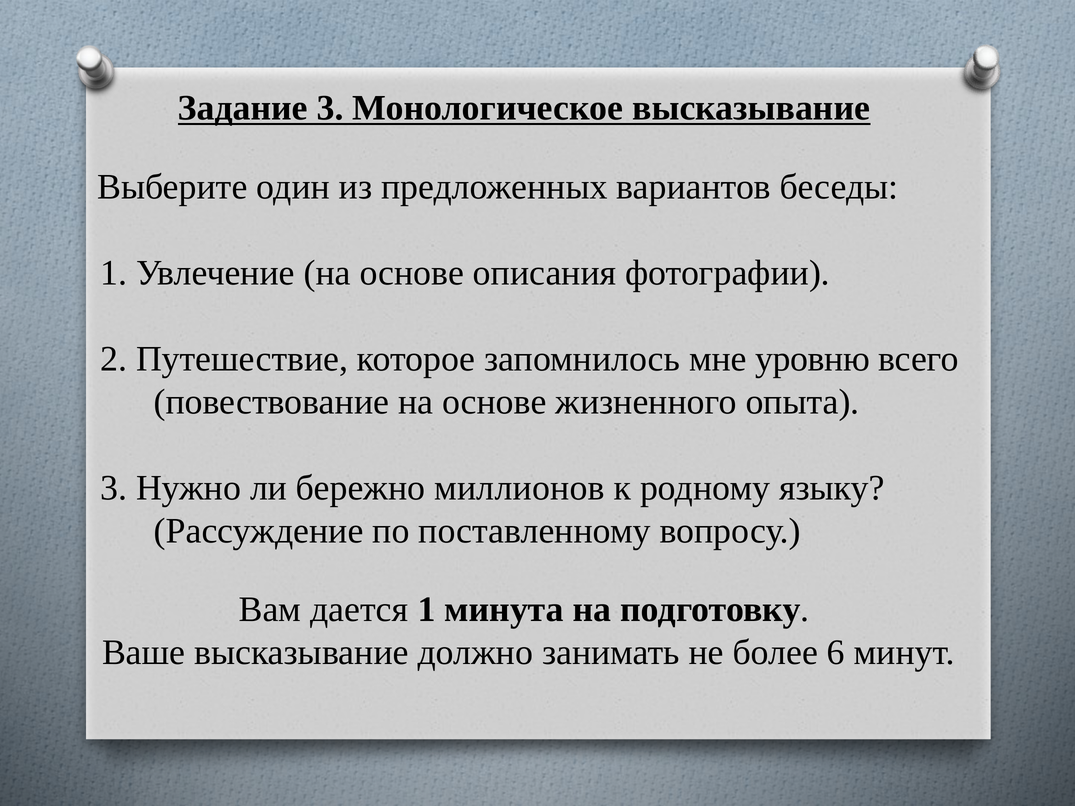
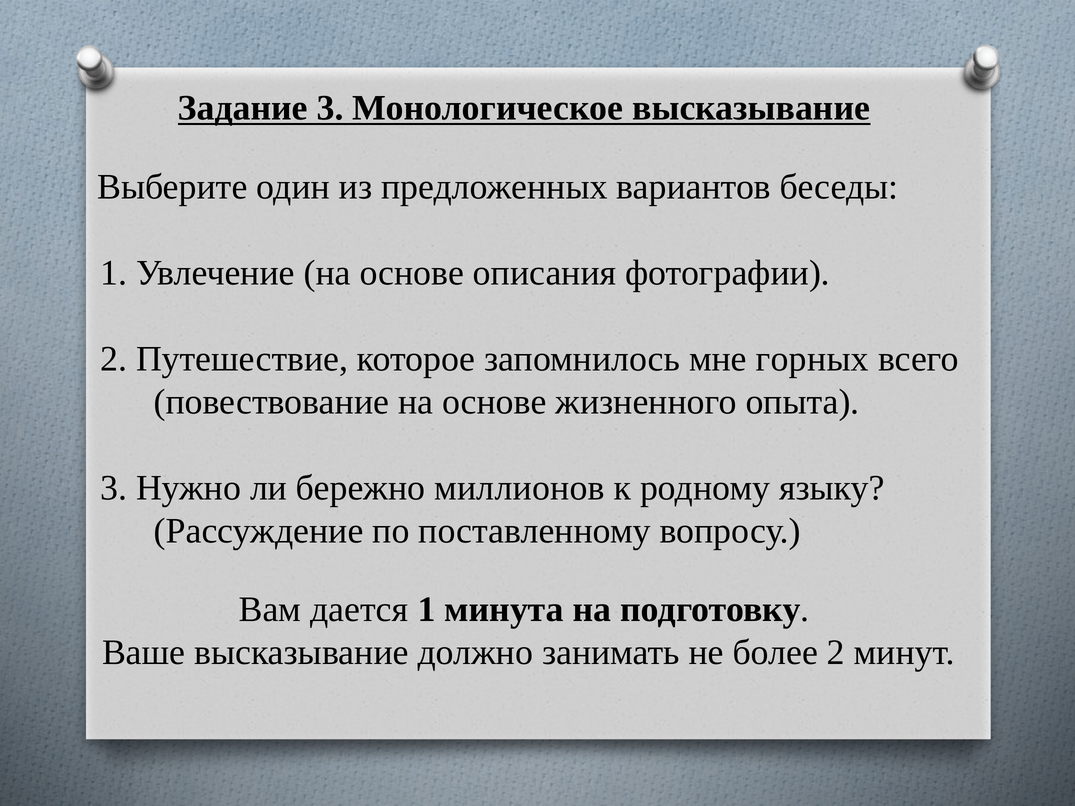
уровню: уровню -> горных (812, 359)
более 6: 6 -> 2 (836, 653)
